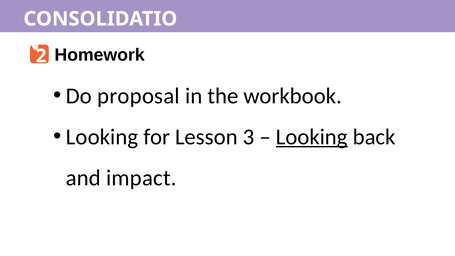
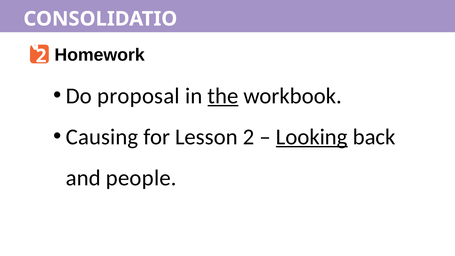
the underline: none -> present (223, 96)
Looking: Looking -> Causing (102, 137)
Lesson 3: 3 -> 2 (249, 137)
impact: impact -> people (141, 178)
